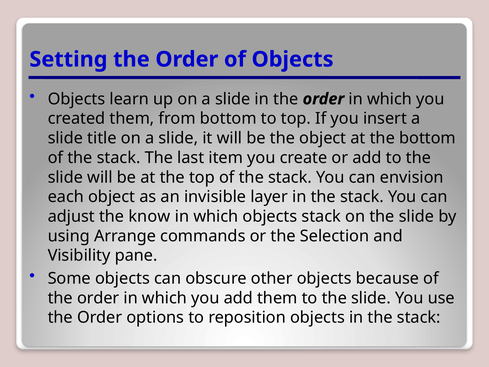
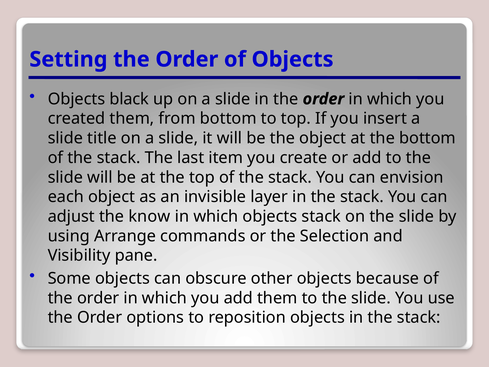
learn: learn -> black (129, 99)
